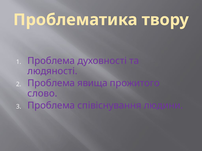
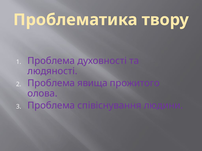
слово: слово -> олова (42, 94)
